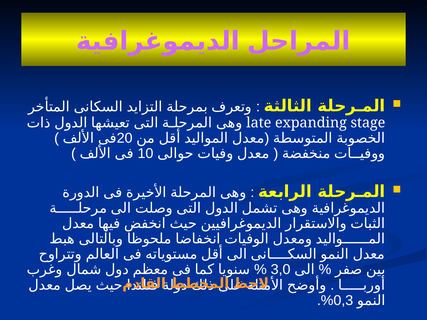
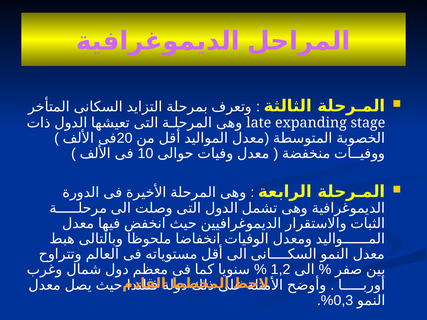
3,0: 3,0 -> 1,2 (281, 270)
